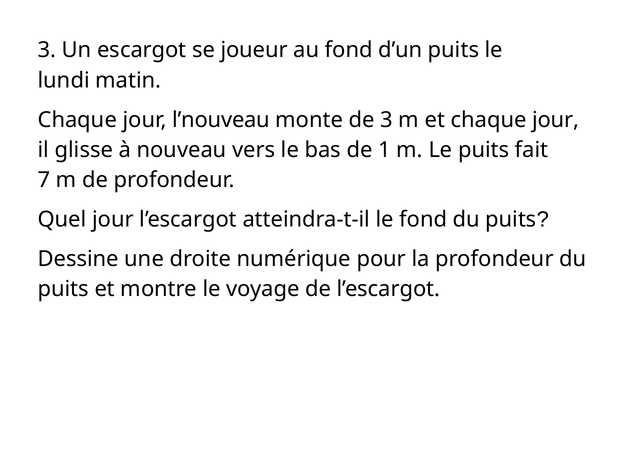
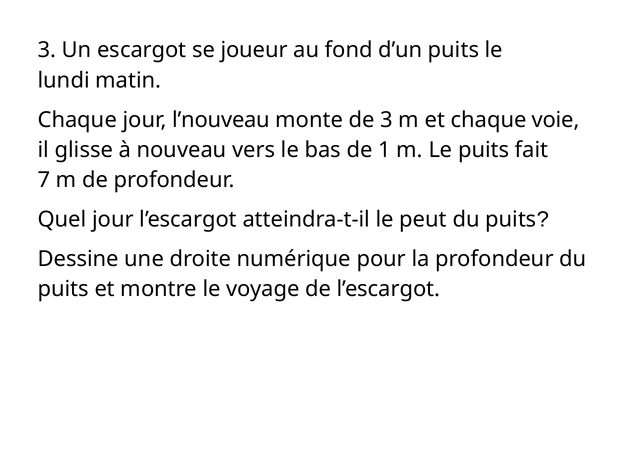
et chaque jour: jour -> voie (556, 120)
le fond: fond -> peut (423, 219)
